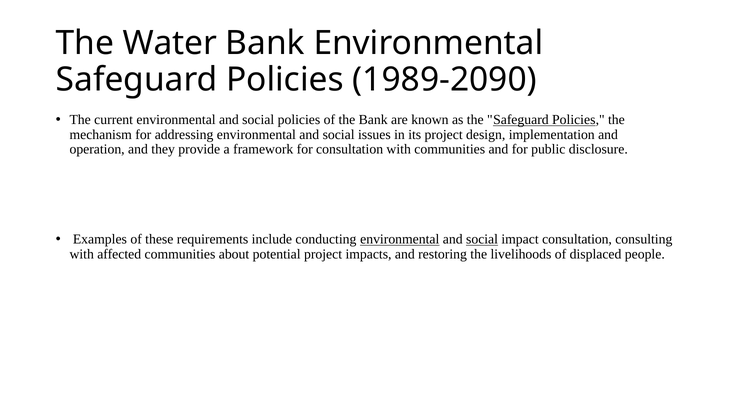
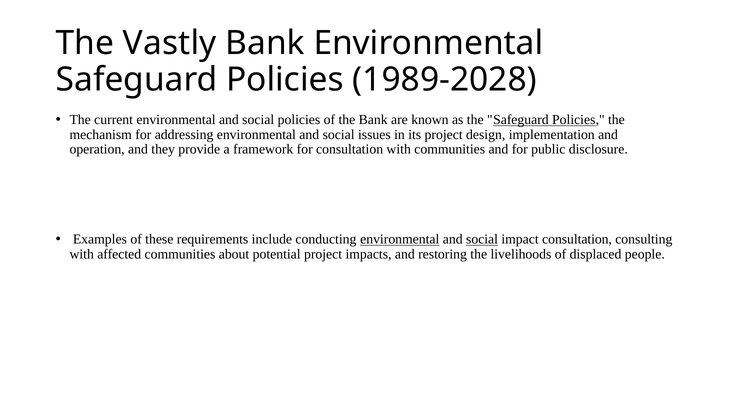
Water: Water -> Vastly (170, 43)
1989-2090: 1989-2090 -> 1989-2028 (445, 80)
